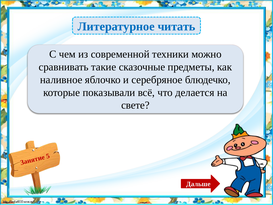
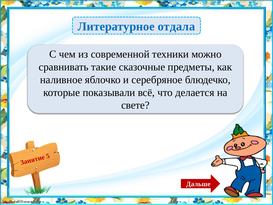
читать: читать -> отдала (176, 26)
